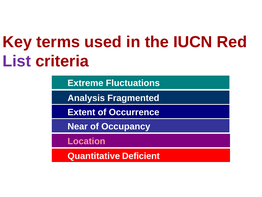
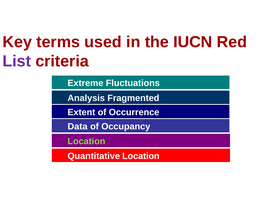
Near: Near -> Data (78, 126)
Location colour: pink -> light green (86, 141)
Quantitative Deficient: Deficient -> Location (141, 156)
